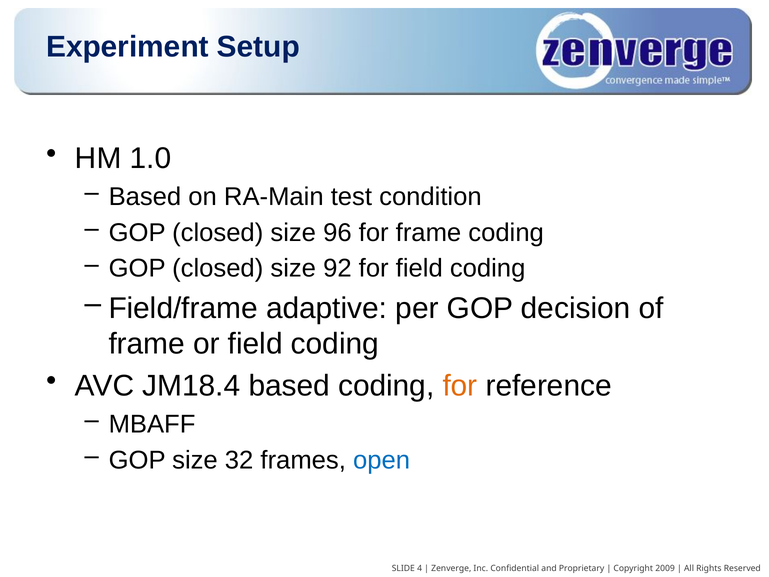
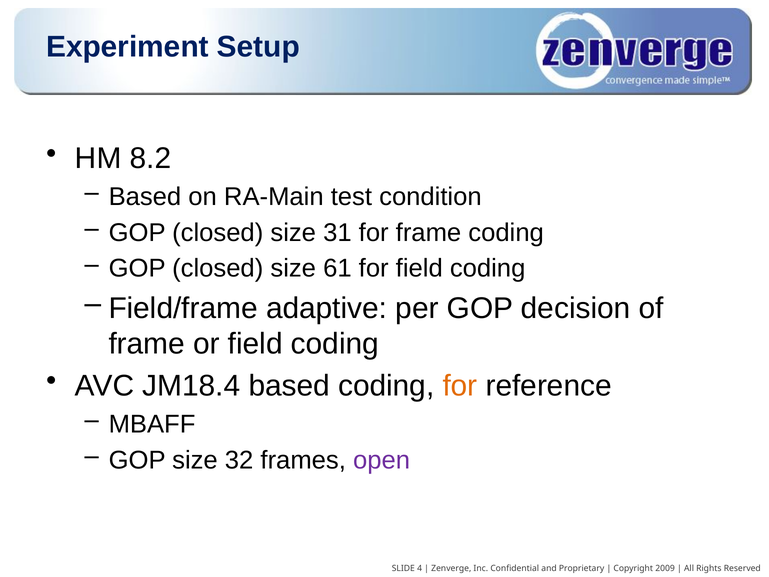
1.0: 1.0 -> 8.2 (150, 158)
96: 96 -> 31 (337, 233)
92: 92 -> 61 (337, 268)
open colour: blue -> purple (382, 460)
